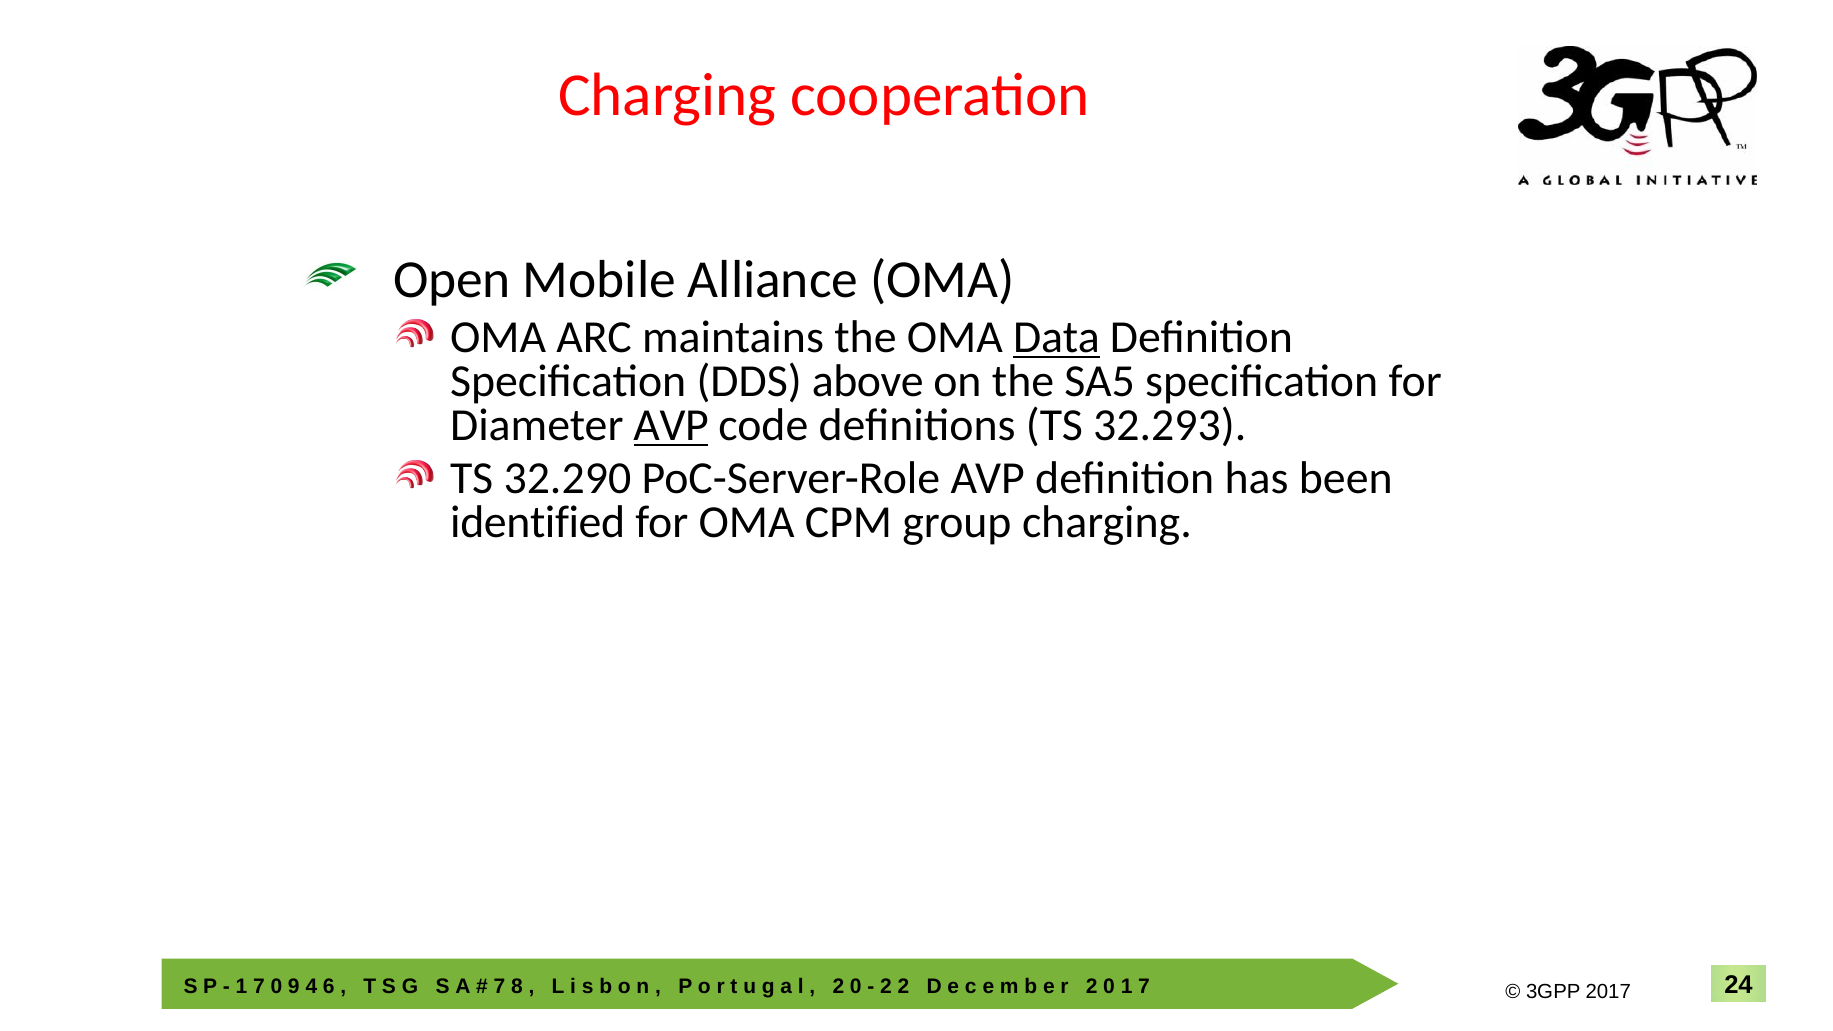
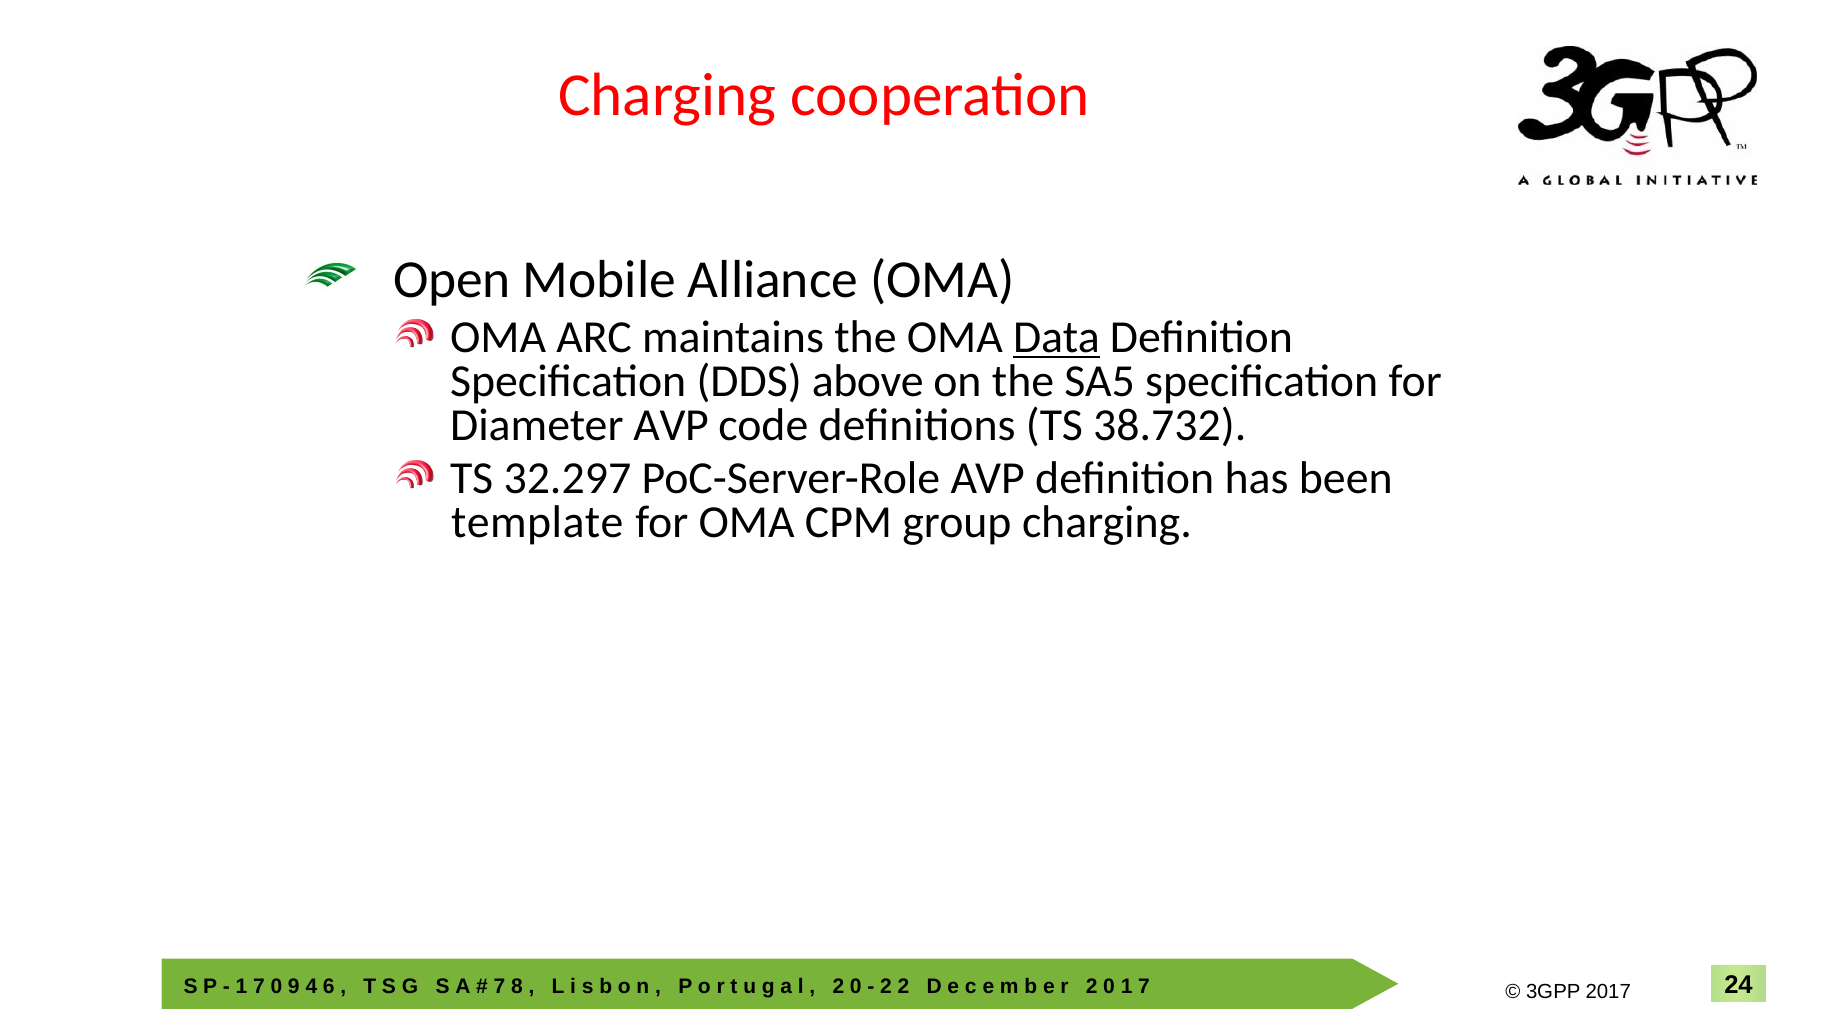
AVP underline: present -> none (671, 425)
32.293: 32.293 -> 38.732 (1170, 425)
32.290: 32.290 -> 32.297 (567, 479)
identified: identified -> template (537, 523)
